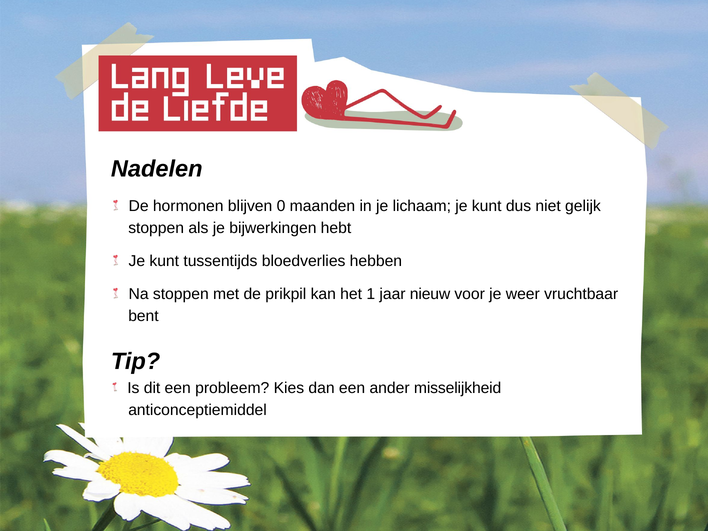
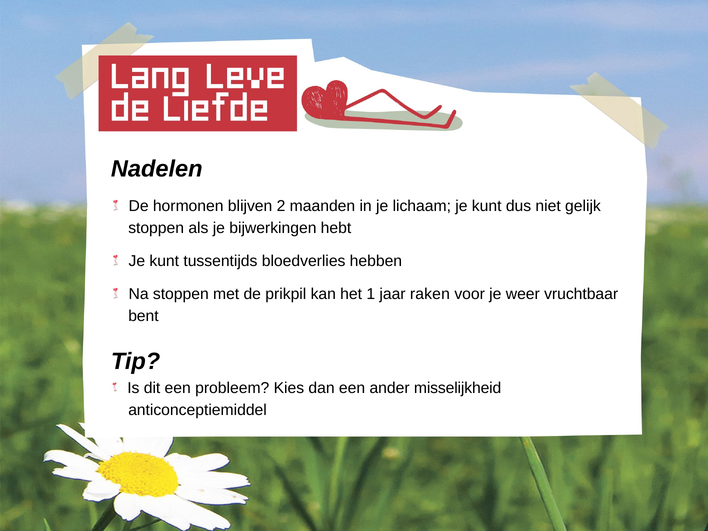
0: 0 -> 2 (281, 206)
nieuw: nieuw -> raken (430, 294)
